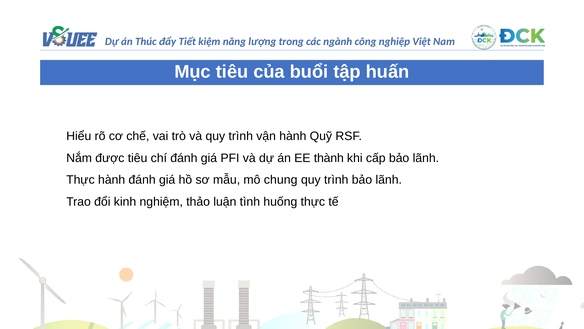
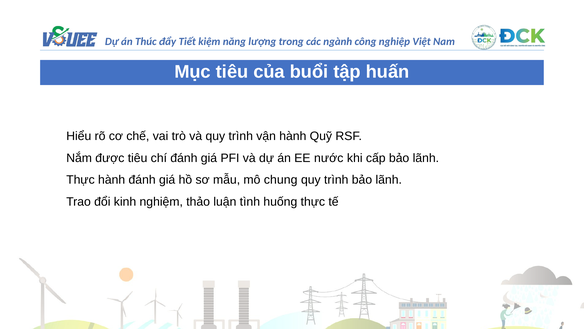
thành: thành -> nước (329, 158)
